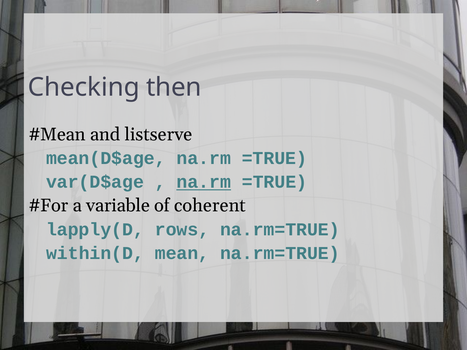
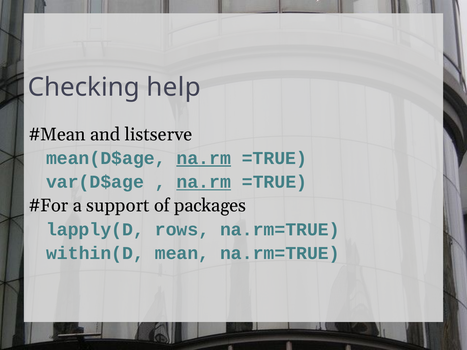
then: then -> help (174, 87)
na.rm underline: none -> present (204, 158)
variable: variable -> support (118, 206)
coherent: coherent -> packages (210, 206)
